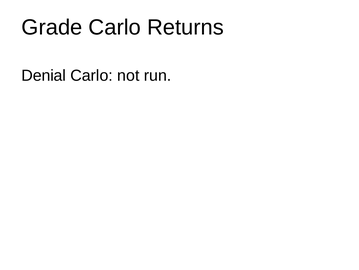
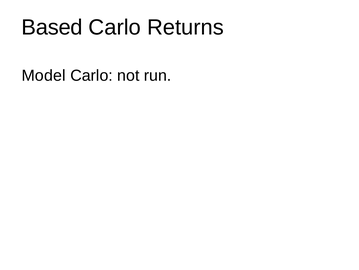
Grade: Grade -> Based (52, 27)
Denial: Denial -> Model (44, 75)
